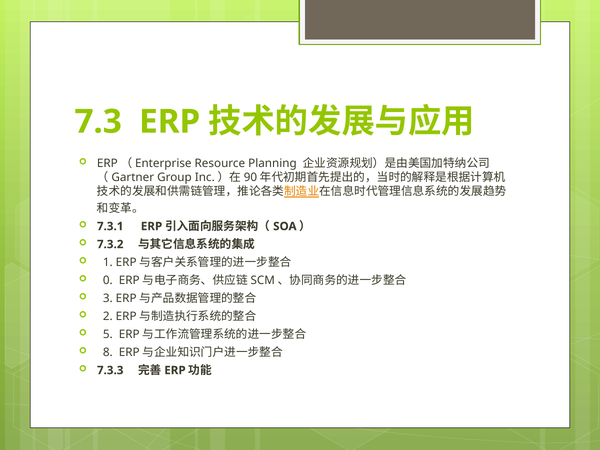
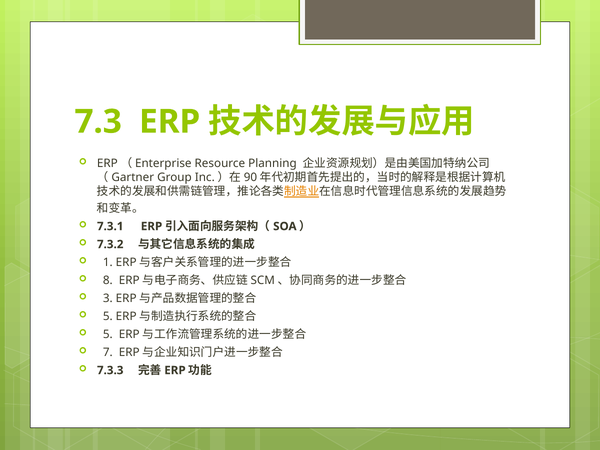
0: 0 -> 8 (108, 280)
2: 2 -> 5 (108, 316)
8: 8 -> 7 (108, 352)
